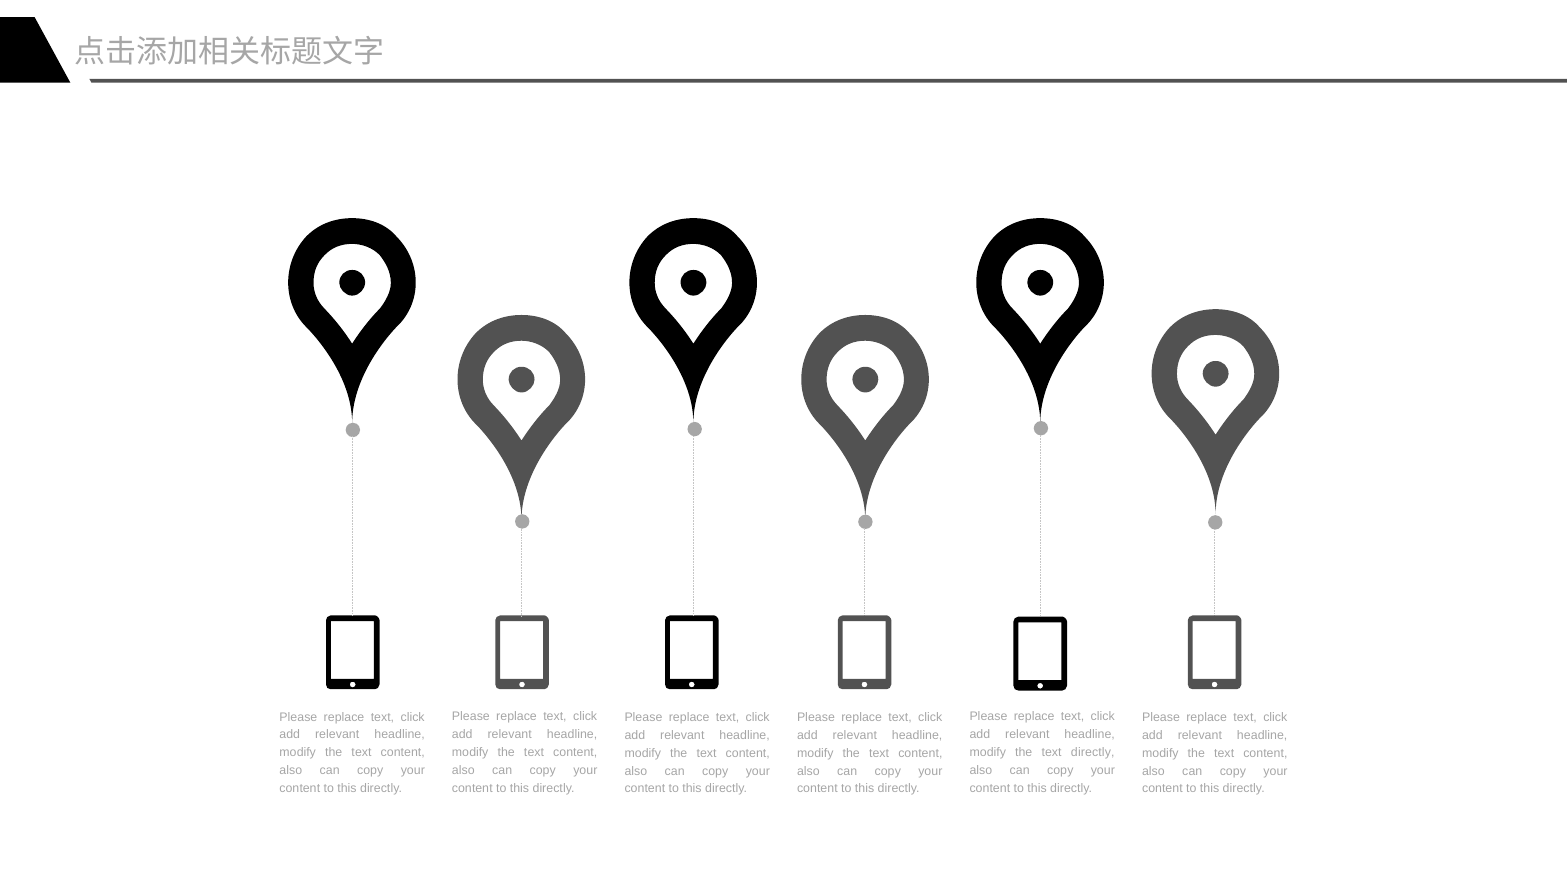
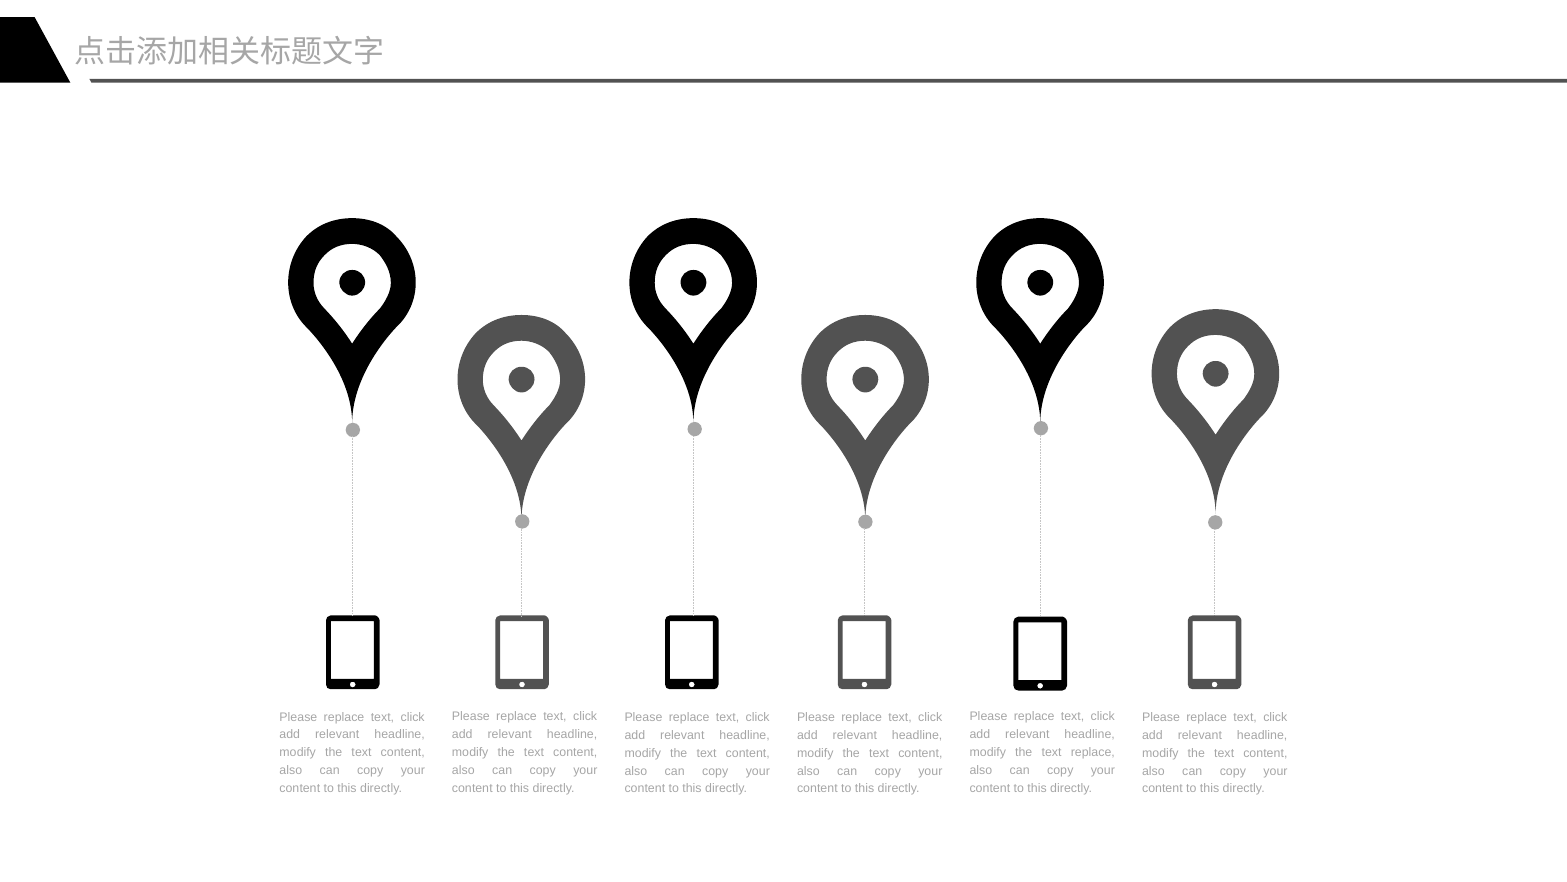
text directly: directly -> replace (1093, 752)
